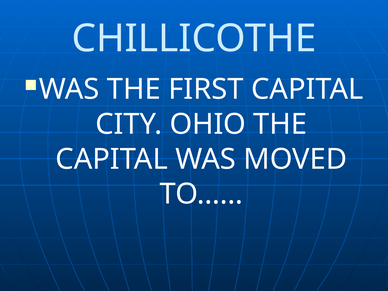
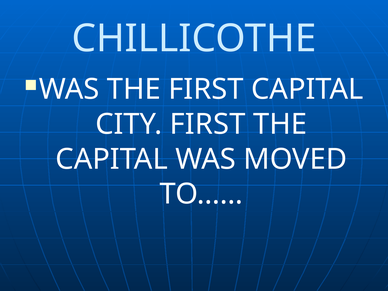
CITY OHIO: OHIO -> FIRST (208, 124)
